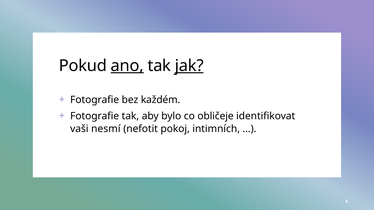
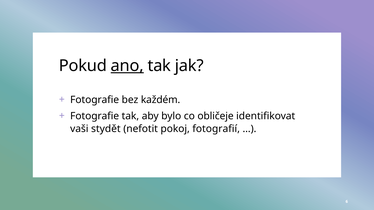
jak underline: present -> none (189, 66)
nesmí: nesmí -> stydět (106, 129)
intimních: intimních -> fotografií (216, 129)
